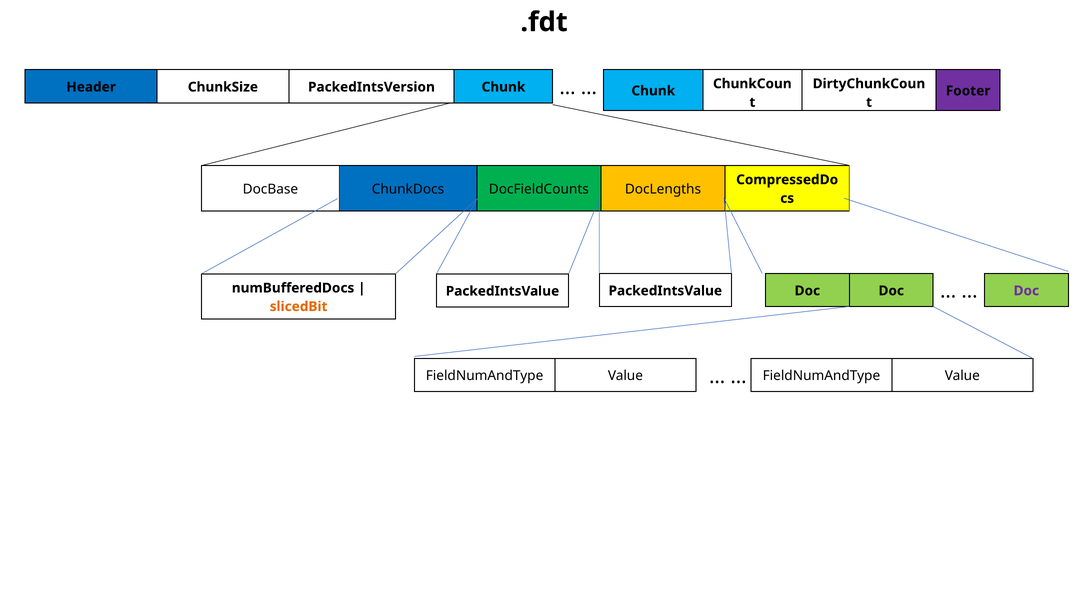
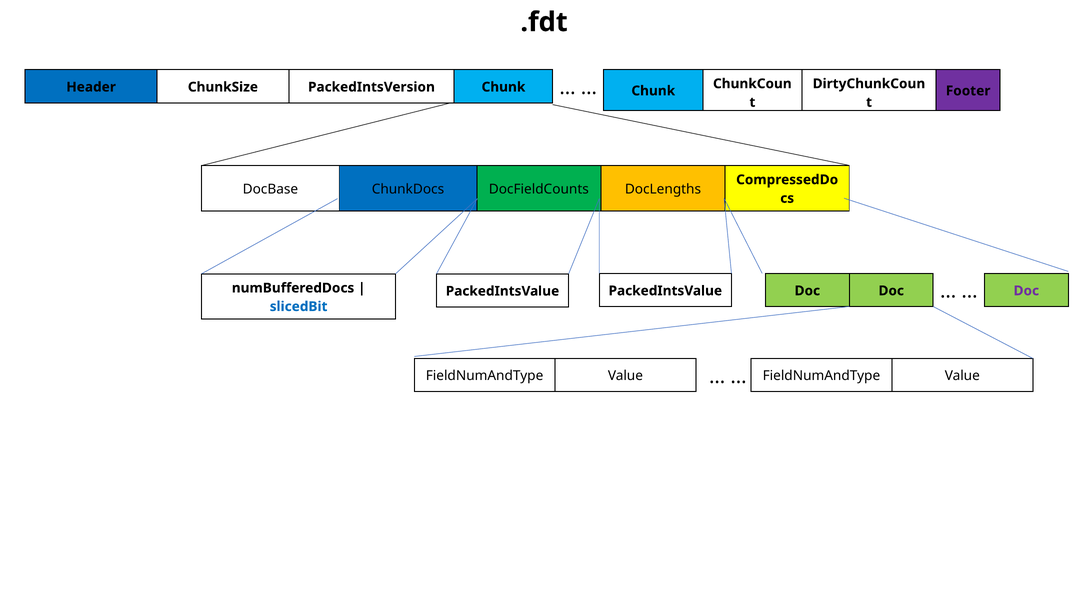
slicedBit colour: orange -> blue (299, 307)
